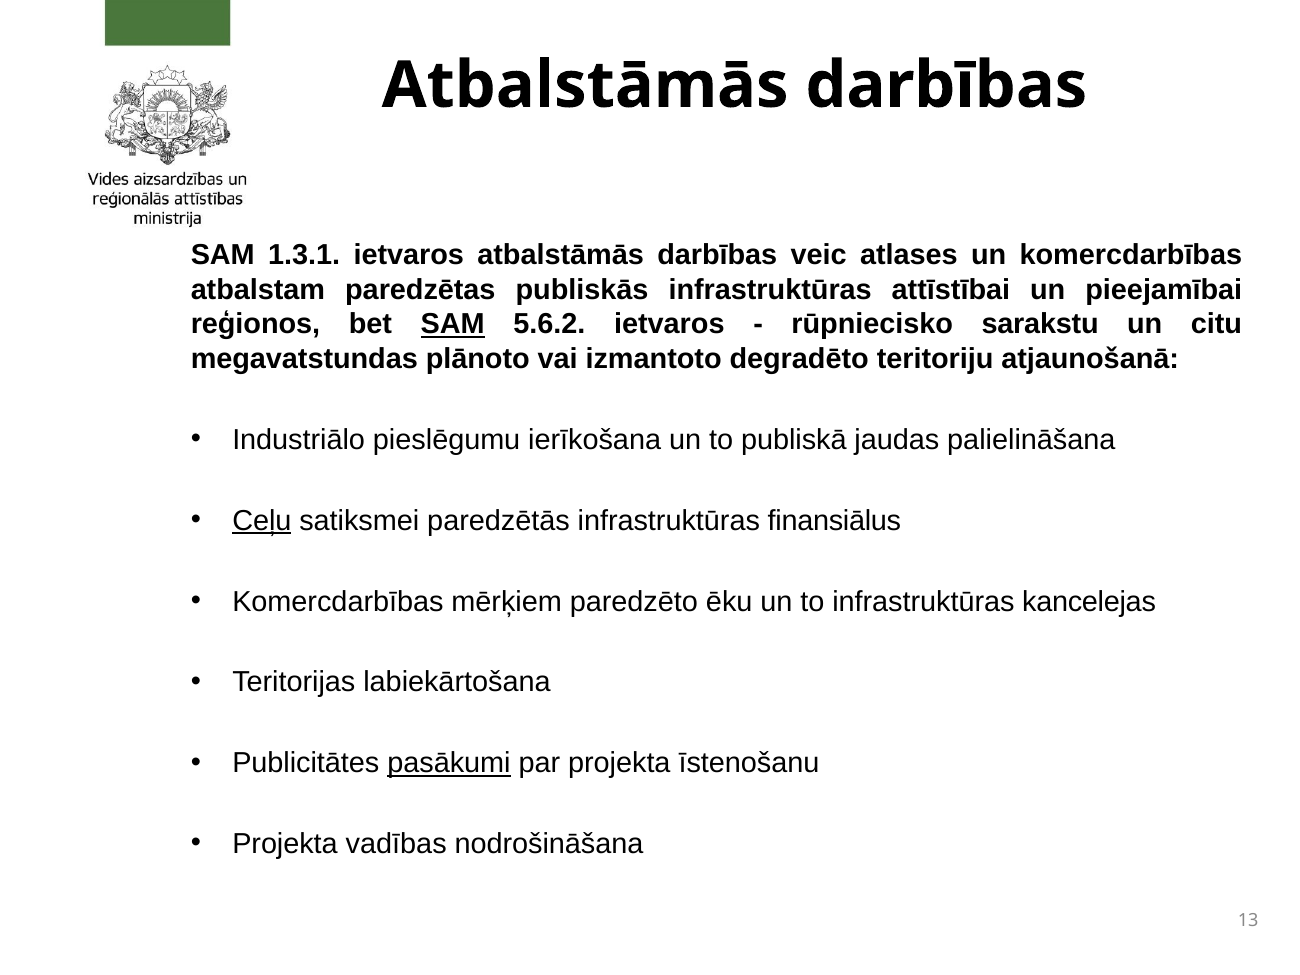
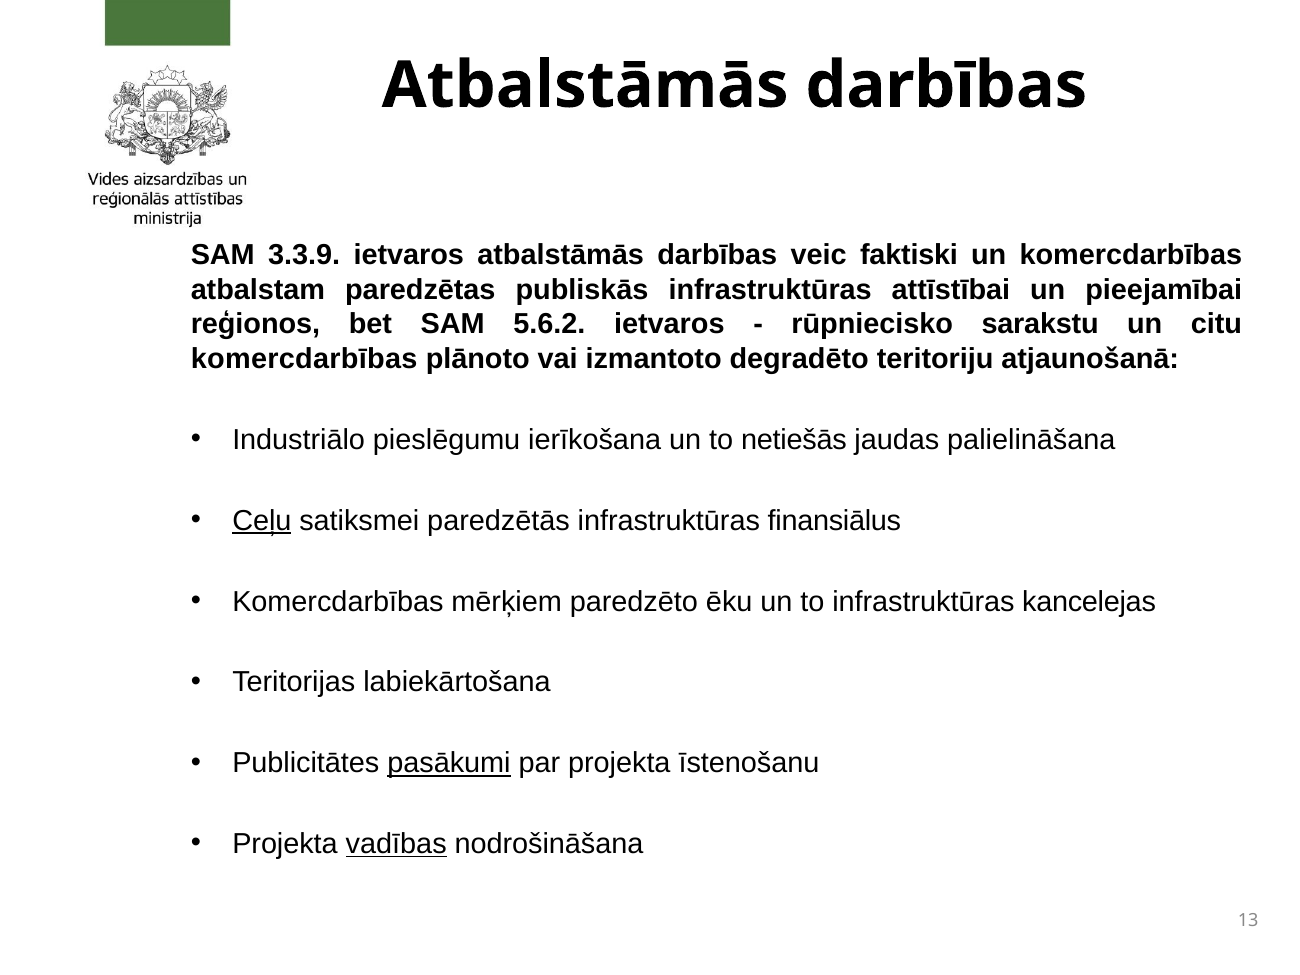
1.3.1: 1.3.1 -> 3.3.9 (304, 255)
atlases: atlases -> faktiski (909, 255)
SAM underline: present -> none (453, 324)
megavatstundas: megavatstundas -> komercdarbības (304, 359)
publiskā: publiskā -> netiešās (794, 440)
vadības underline: none -> present (396, 844)
